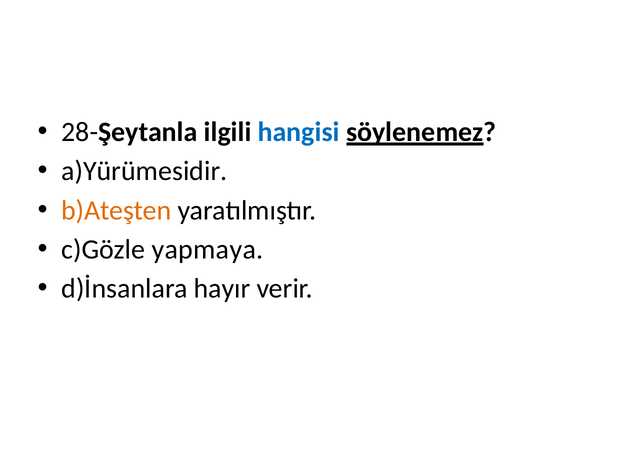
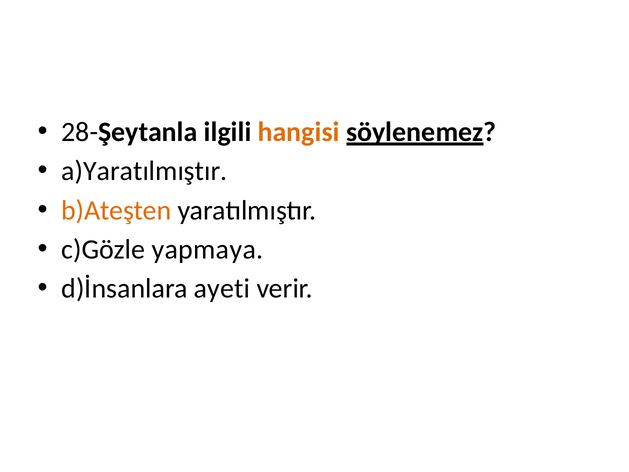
hangisi colour: blue -> orange (299, 132)
a)Yürümesidir: a)Yürümesidir -> a)Yaratılmıştır (144, 171)
hayır: hayır -> ayeti (222, 289)
